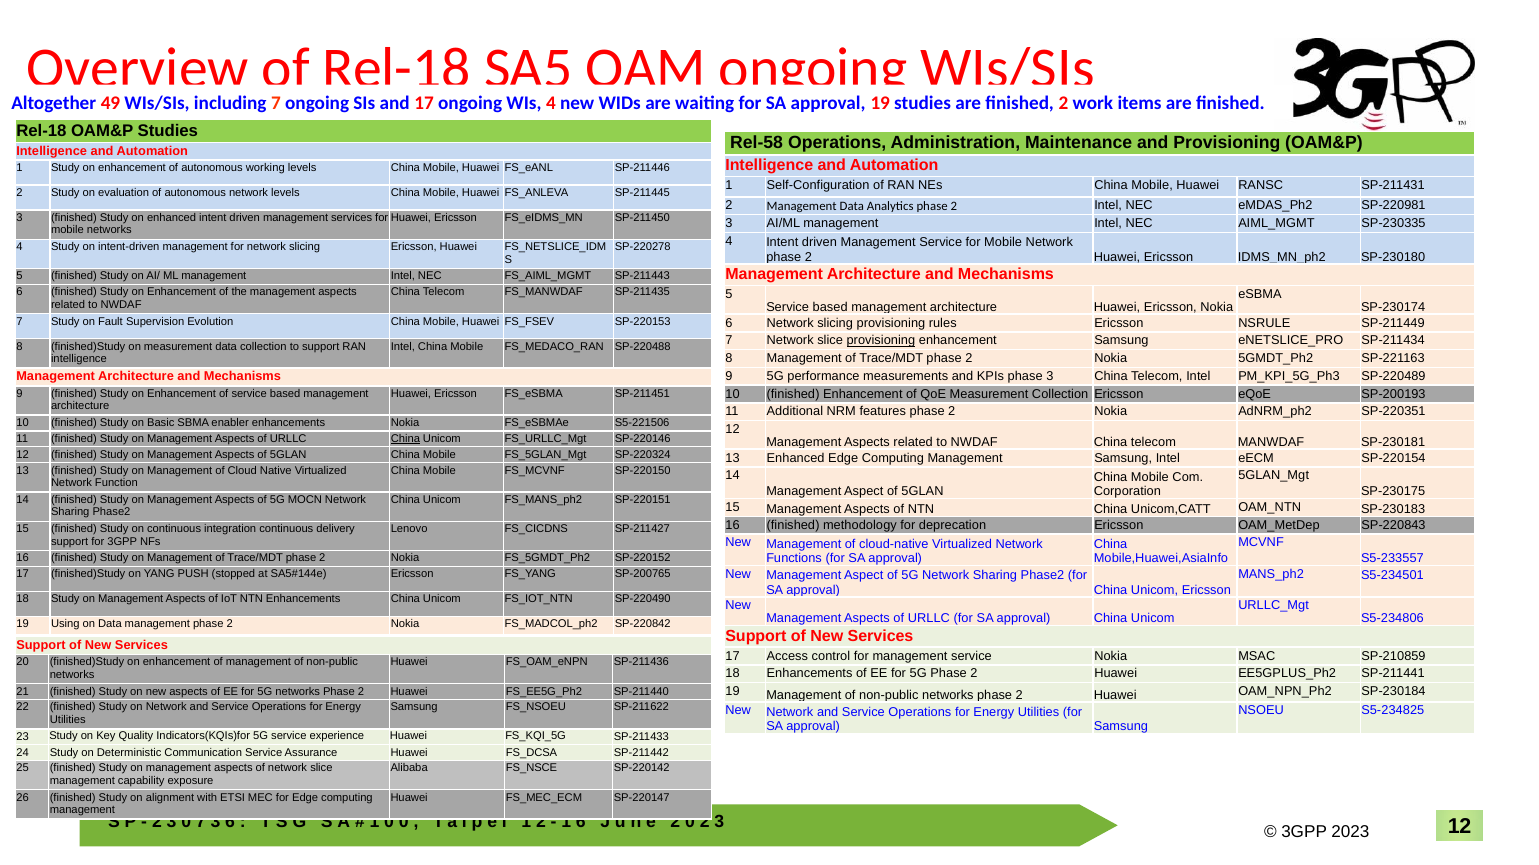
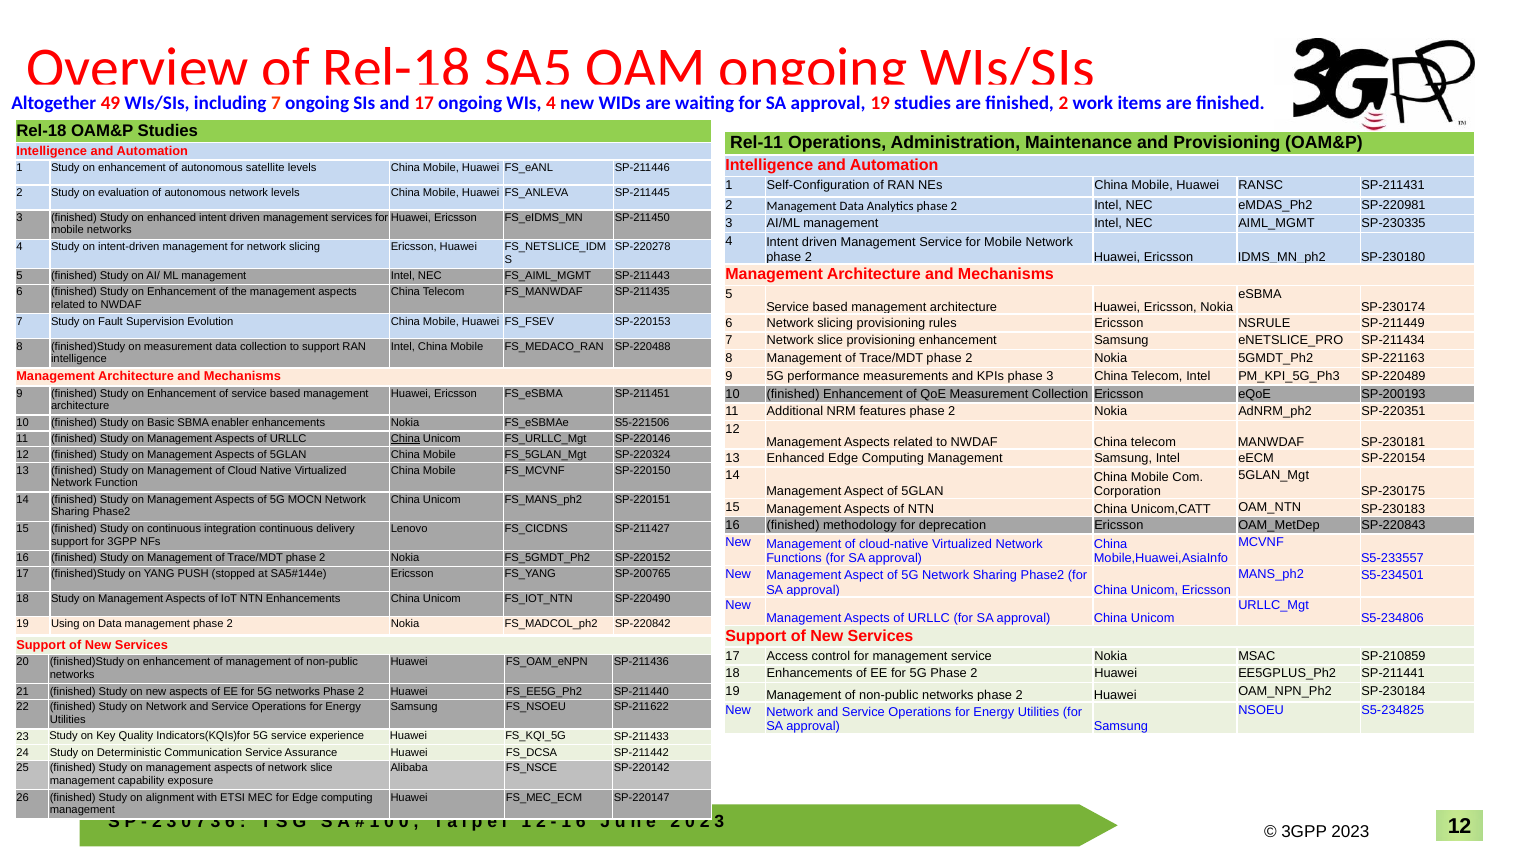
Rel-58: Rel-58 -> Rel-11 (757, 143)
working: working -> satellite (265, 168)
provisioning underline: present -> none (881, 341)
